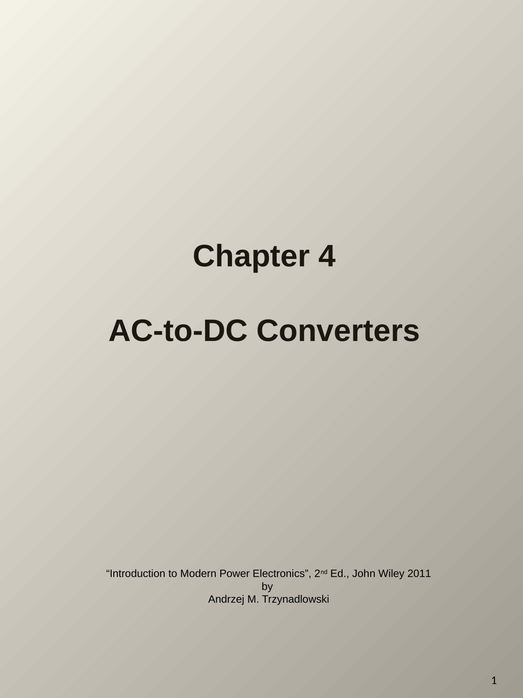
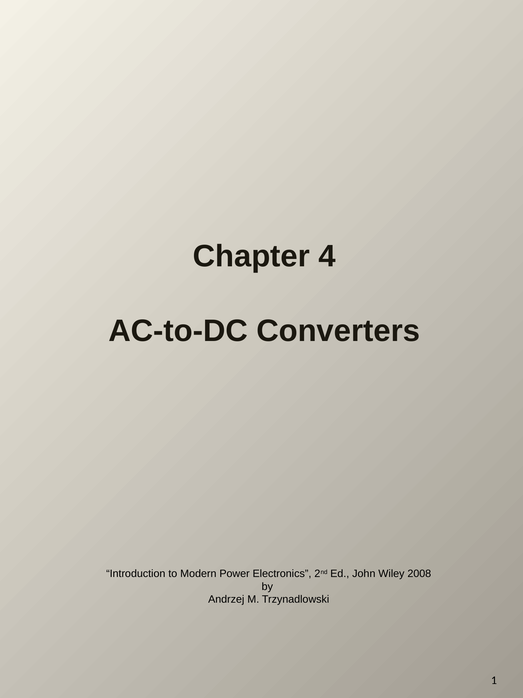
2011: 2011 -> 2008 (419, 573)
